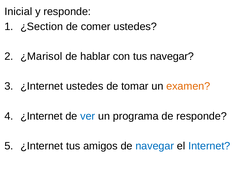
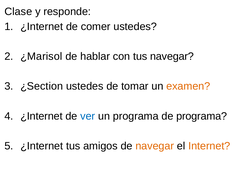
Inicial: Inicial -> Clase (18, 12)
¿Section: ¿Section -> ¿Internet (42, 26)
¿Internet: ¿Internet -> ¿Section (42, 86)
de responde: responde -> programa (202, 116)
navegar colour: blue -> orange (155, 146)
Internet colour: blue -> orange (209, 146)
